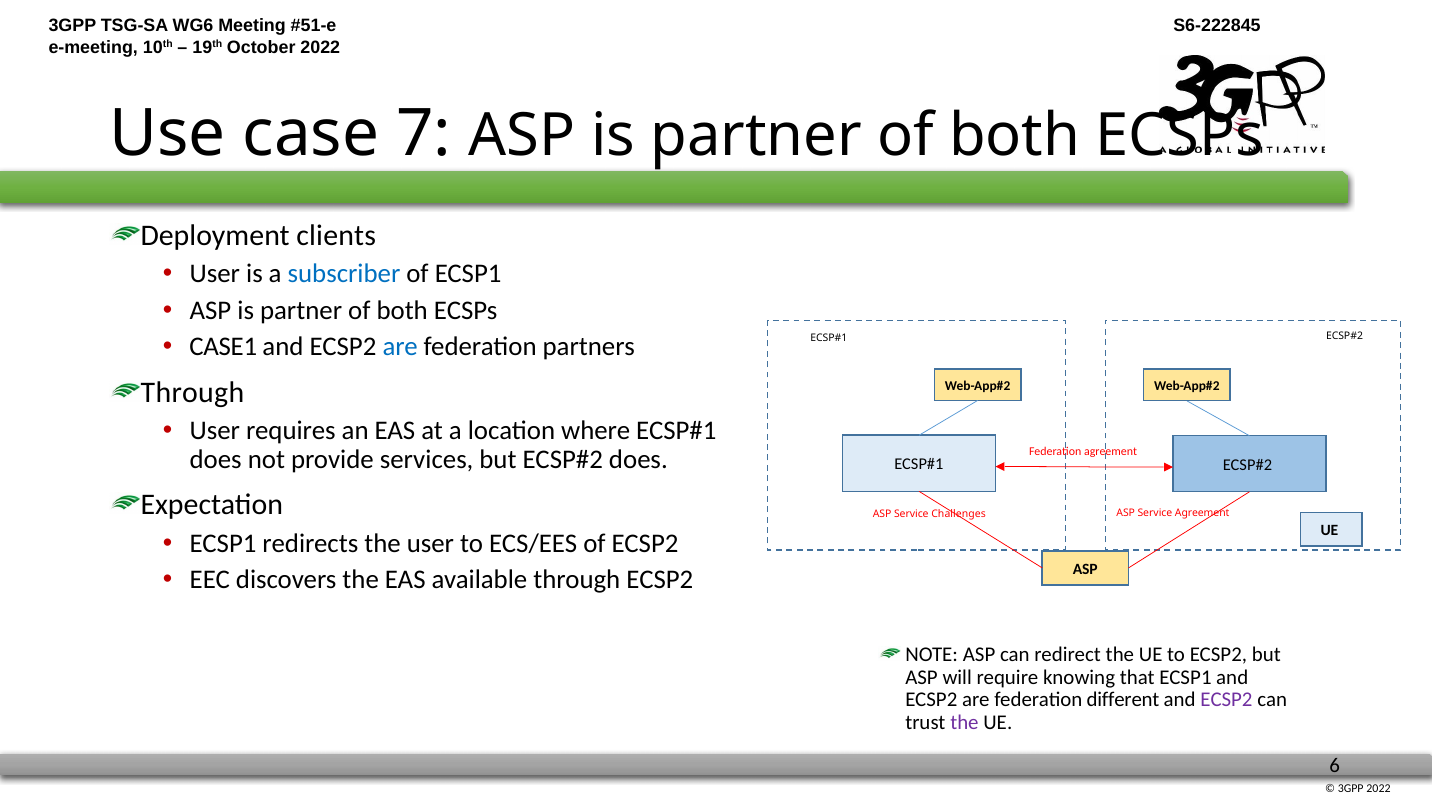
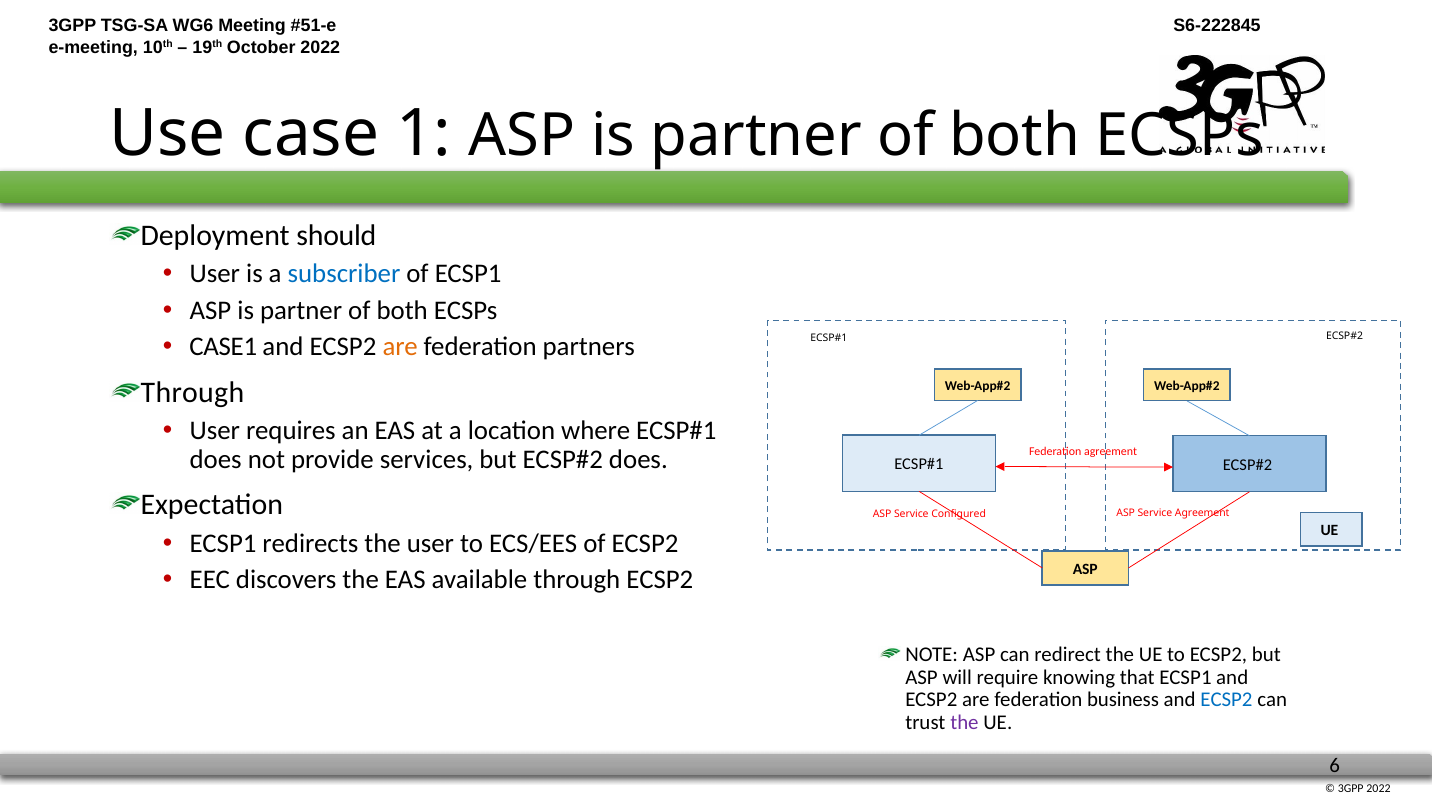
7: 7 -> 1 (424, 133)
clients: clients -> should (336, 236)
are colour: blue -> orange (400, 347)
Challenges: Challenges -> Configured (959, 513)
different: different -> business (1123, 700)
ECSP2 colour: purple -> blue (1226, 700)
